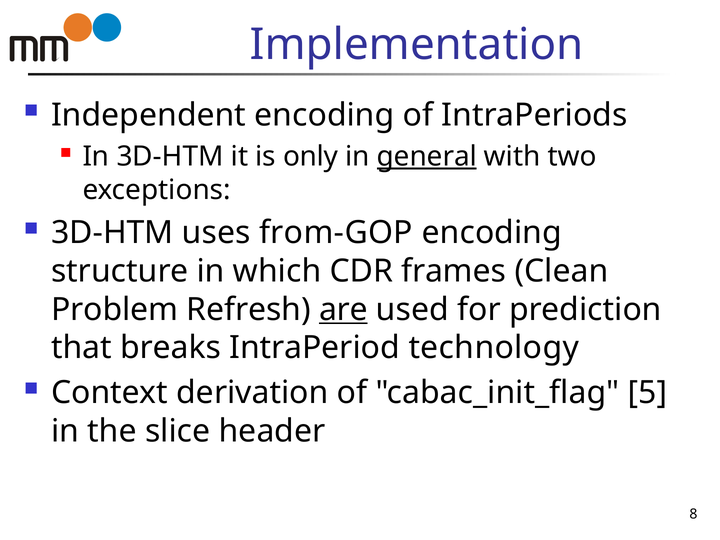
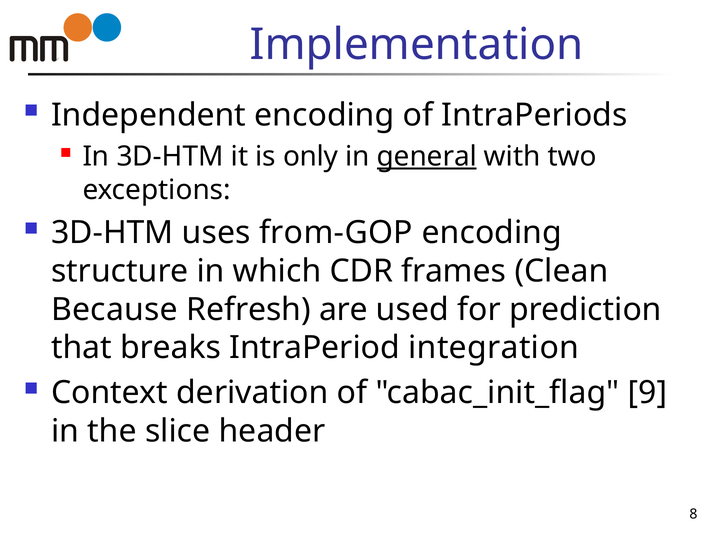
Problem: Problem -> Because (114, 310)
are underline: present -> none (343, 310)
technology: technology -> integration (494, 348)
5: 5 -> 9 (647, 393)
